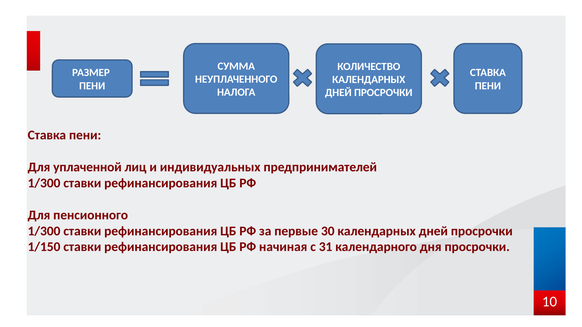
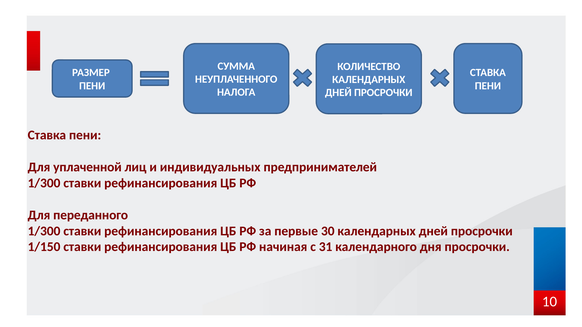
пенсионного: пенсионного -> переданного (91, 215)
